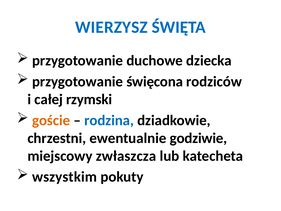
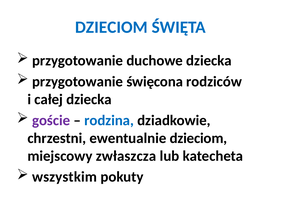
WIERZYSZ: WIERZYSZ -> DZIECIOM (111, 27)
całej rzymski: rzymski -> dziecka (89, 99)
goście colour: orange -> purple (51, 120)
ewentualnie godziwie: godziwie -> dzieciom (198, 138)
